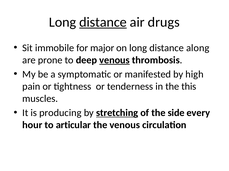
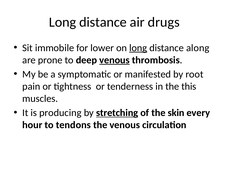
distance underline: present -> none (103, 22)
major: major -> lower (102, 48)
long underline: none -> present (138, 48)
high: high -> root (195, 75)
side: side -> skin (176, 113)
articular: articular -> tendons (73, 125)
